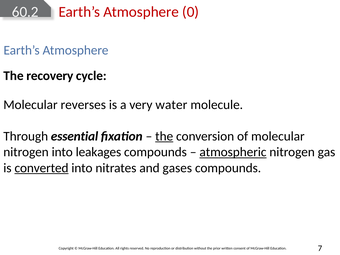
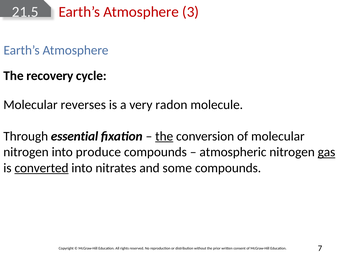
60.2: 60.2 -> 21.5 (25, 12)
0: 0 -> 3 (191, 12)
water: water -> radon (171, 105)
leakages: leakages -> produce (98, 152)
atmospheric underline: present -> none (233, 152)
gas underline: none -> present (327, 152)
gases: gases -> some (177, 168)
